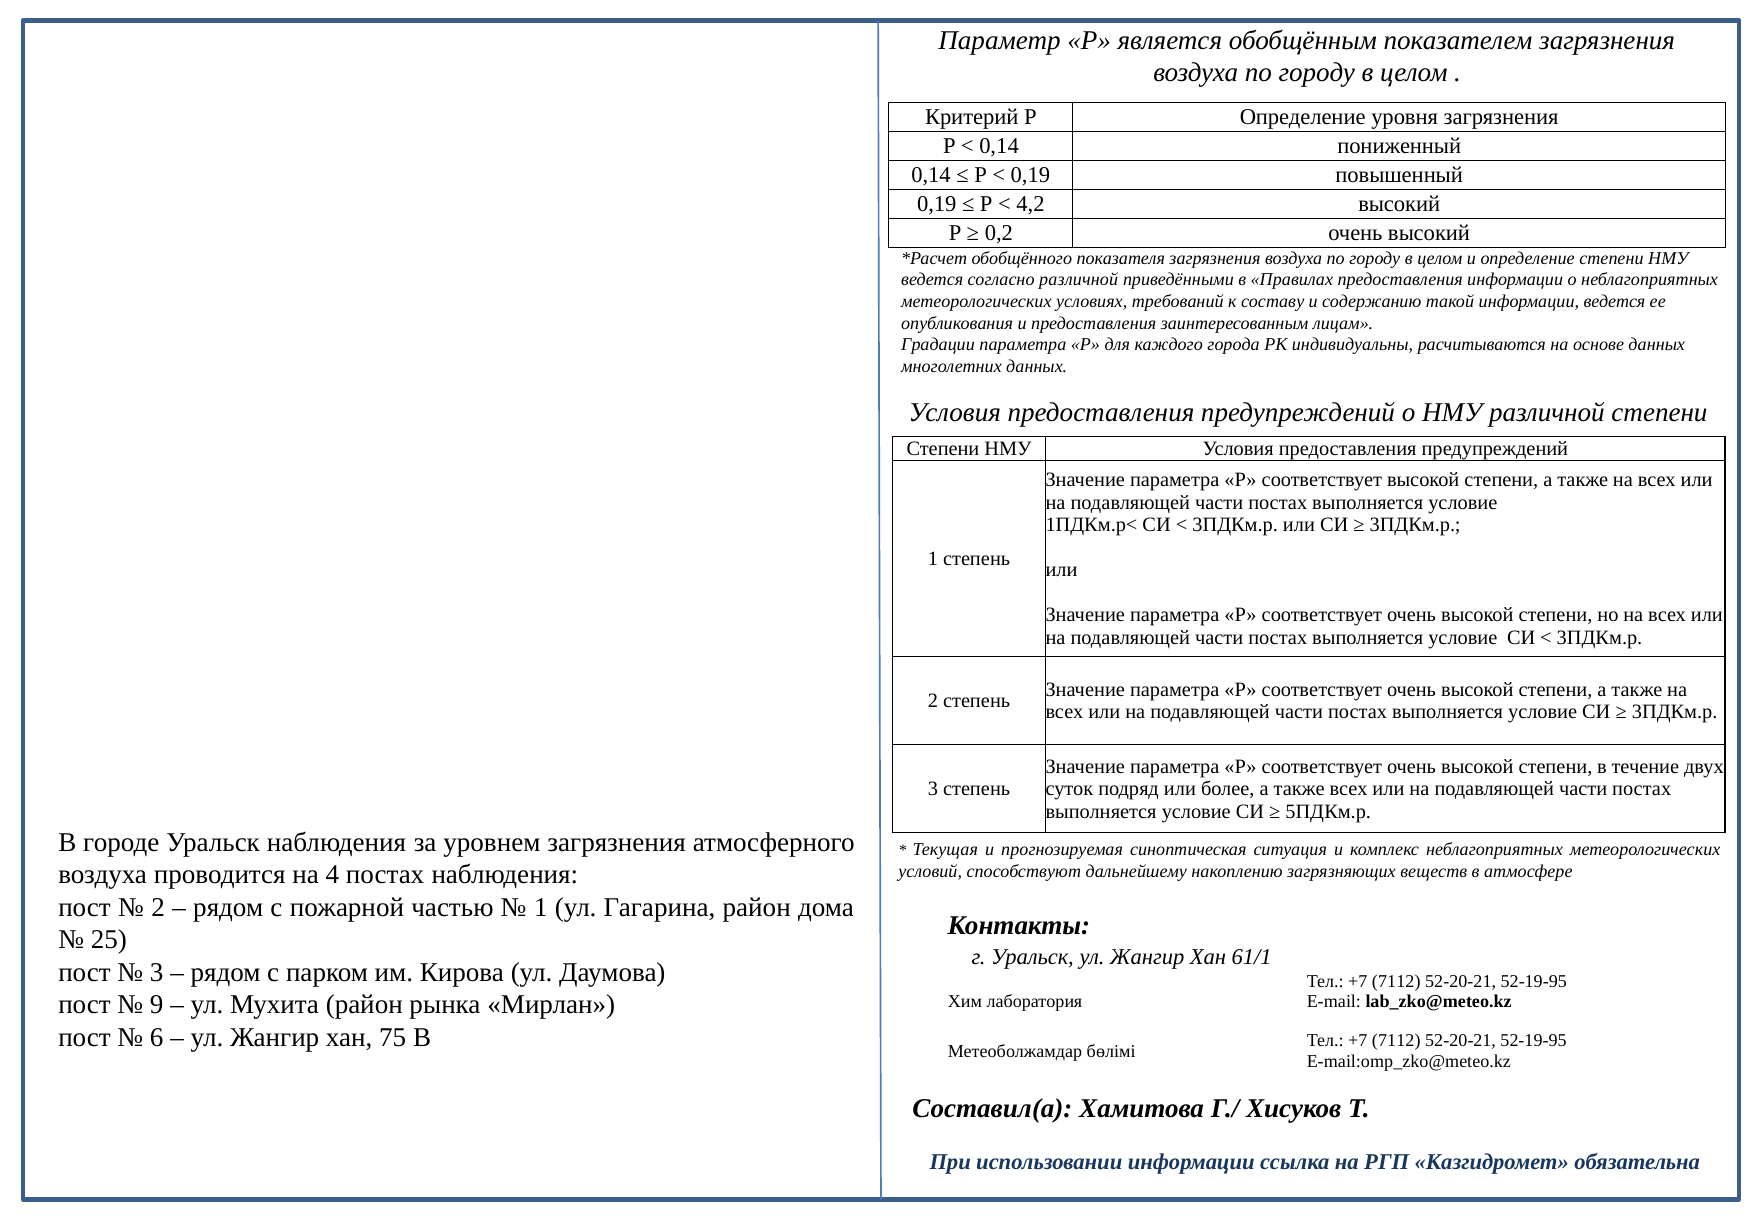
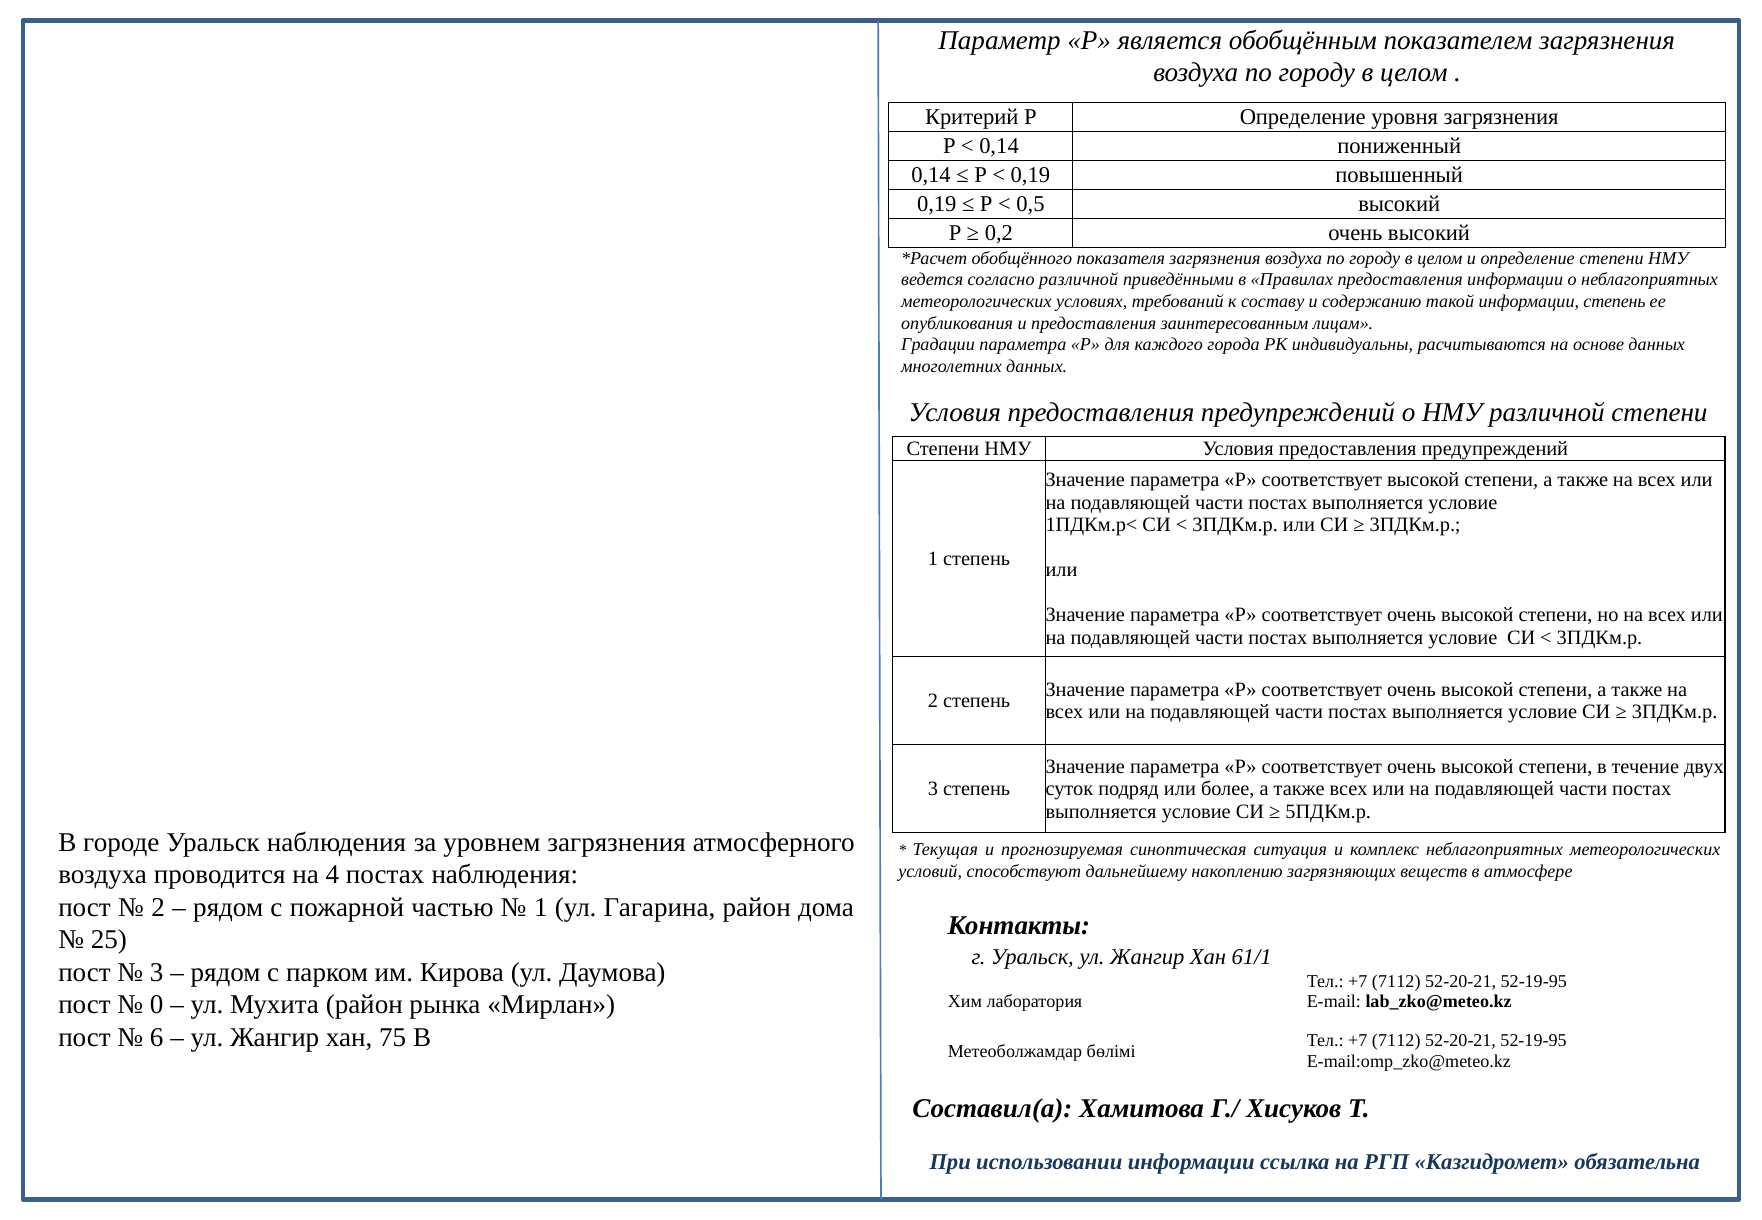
4,2: 4,2 -> 0,5 (1030, 204)
информации ведется: ведется -> степень (1615, 302)
9: 9 -> 0 (157, 1005)
